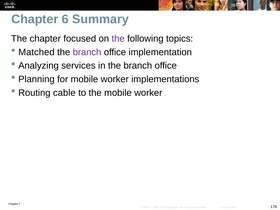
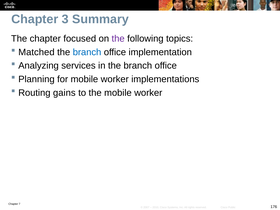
6: 6 -> 3 (65, 19)
branch colour: purple -> blue (87, 52)
cable: cable -> gains (64, 93)
